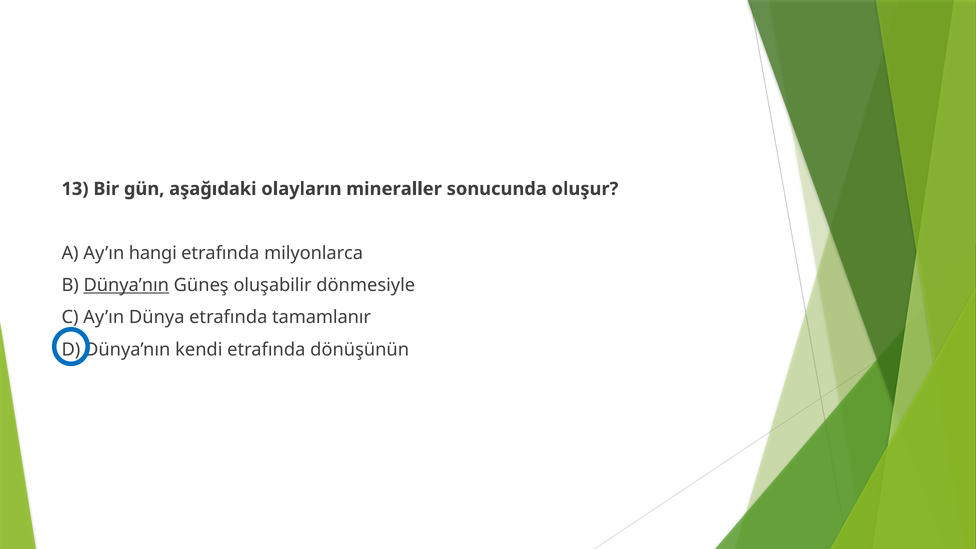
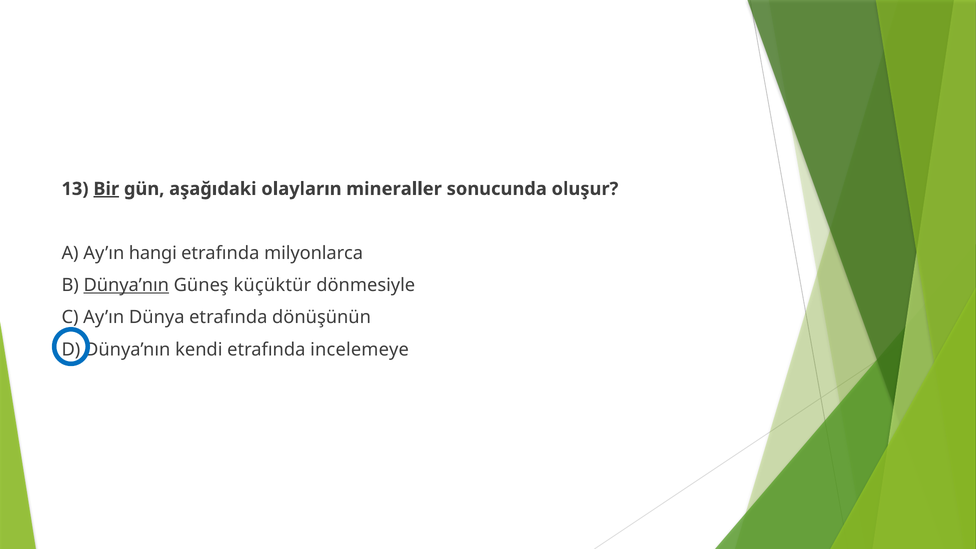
Bir underline: none -> present (106, 189)
oluşabilir: oluşabilir -> küçüktür (272, 285)
tamamlanır: tamamlanır -> dönüşünün (322, 317)
dönüşünün: dönüşünün -> incelemeye (360, 350)
